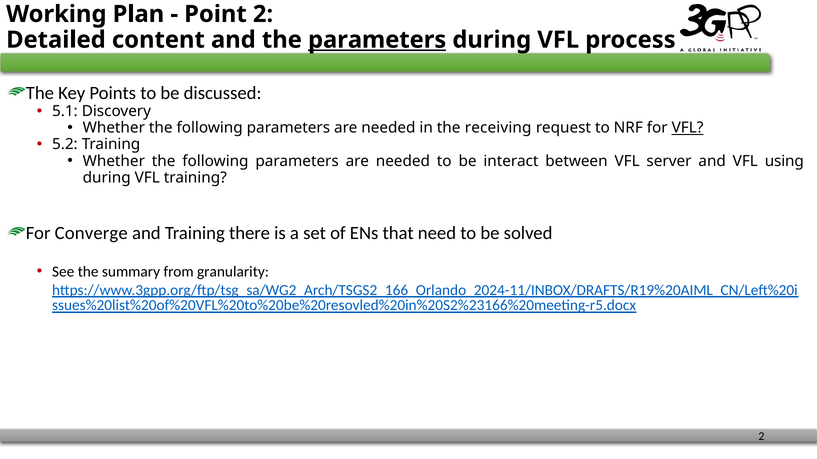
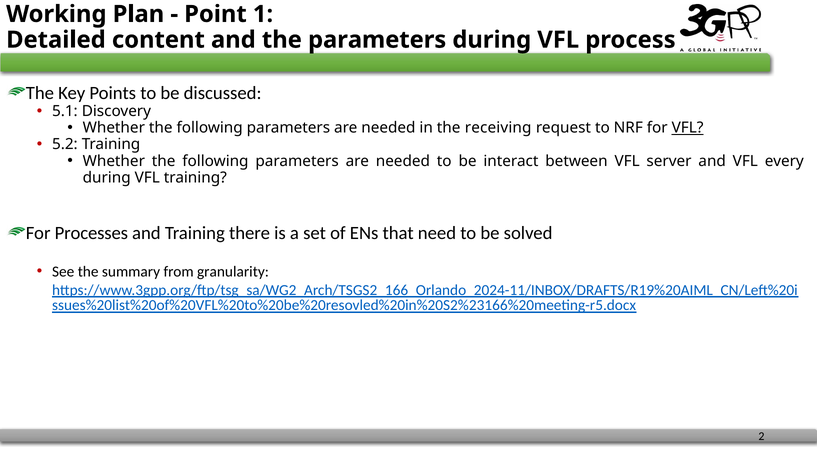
Point 2: 2 -> 1 (263, 14)
parameters underline: present -> none (377, 40)
using: using -> every (784, 161)
Converge: Converge -> Processes (91, 234)
